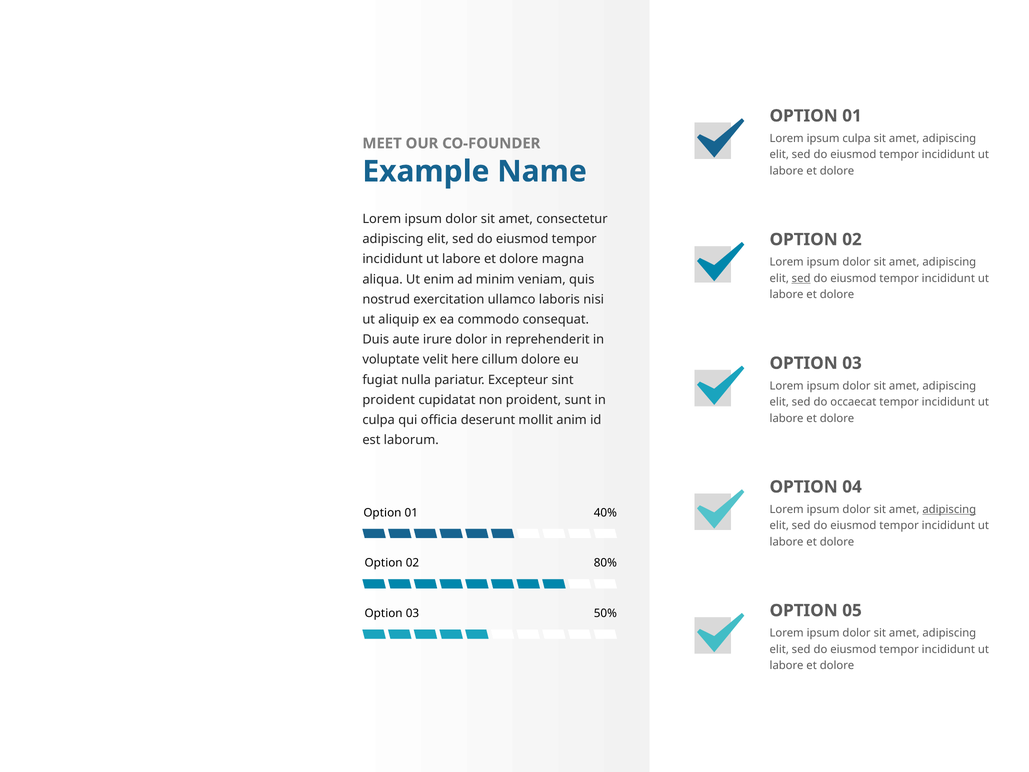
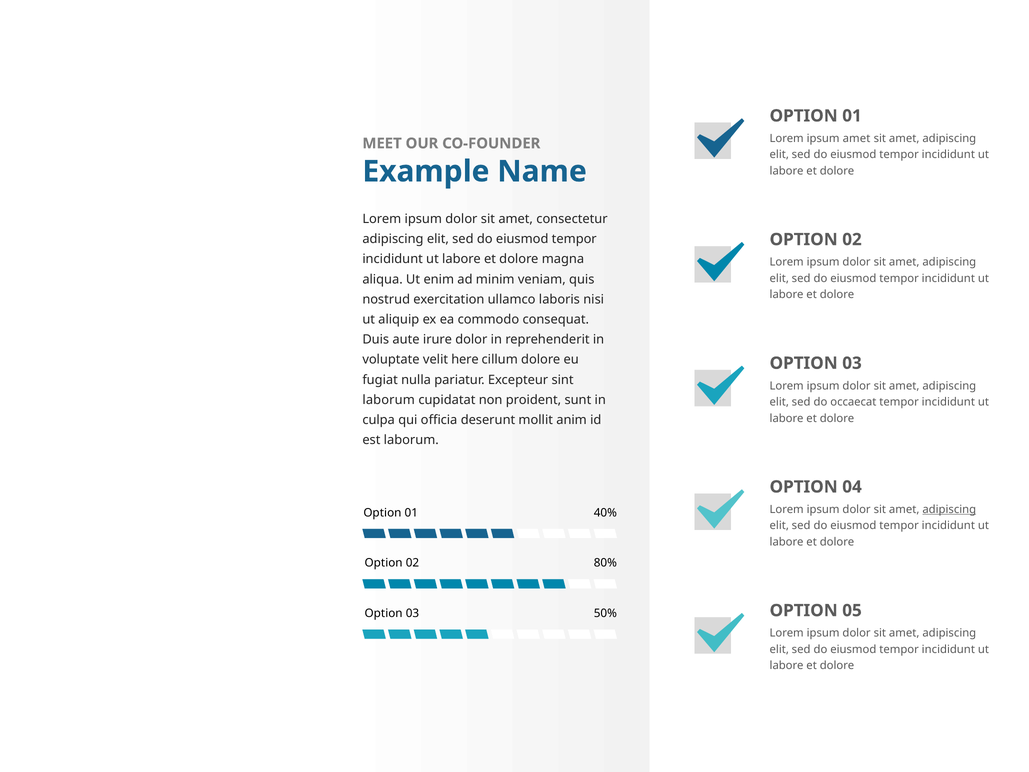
ipsum culpa: culpa -> amet (857, 138)
sed underline: present -> none (801, 278)
proident: proident -> laborum (389, 400)
